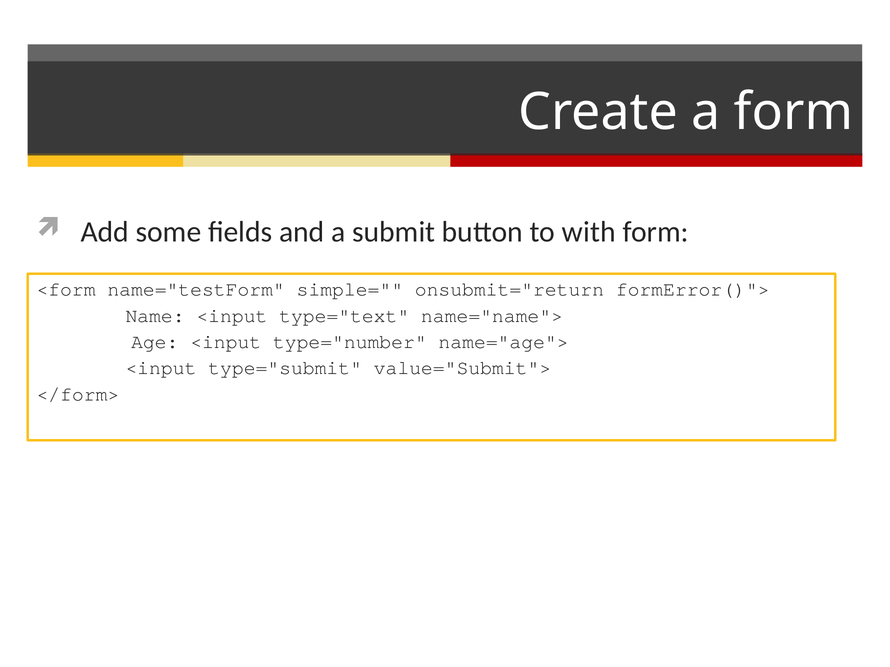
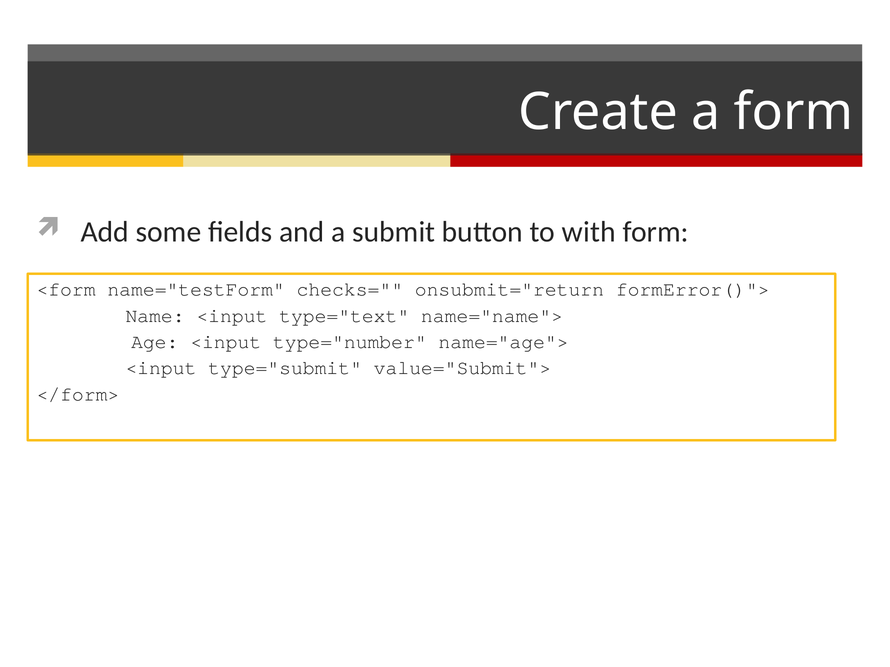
simple=: simple= -> checks= (350, 290)
